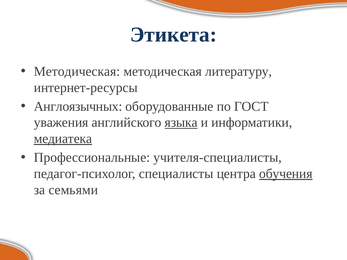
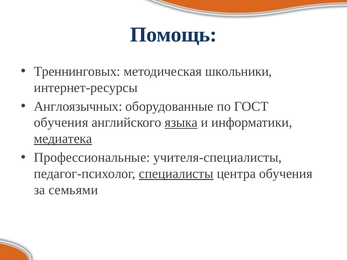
Этикета: Этикета -> Помощь (174, 35)
Методическая: Методическая -> Треннинговых (77, 71)
литературу: литературу -> школьники (239, 71)
уважения: уважения -> обучения (61, 123)
специалисты underline: none -> present (176, 174)
обучения underline: present -> none (286, 174)
